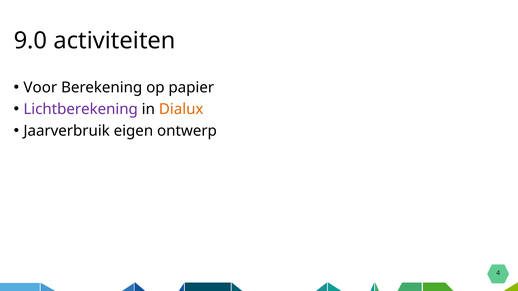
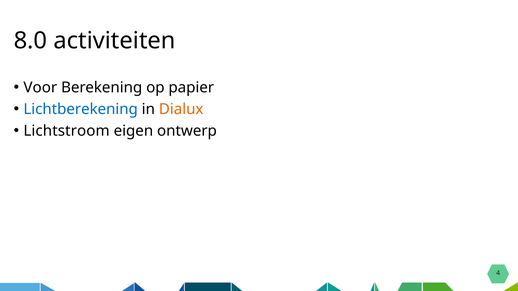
9.0: 9.0 -> 8.0 (30, 41)
Lichtberekening colour: purple -> blue (81, 109)
Jaarverbruik: Jaarverbruik -> Lichtstroom (67, 131)
